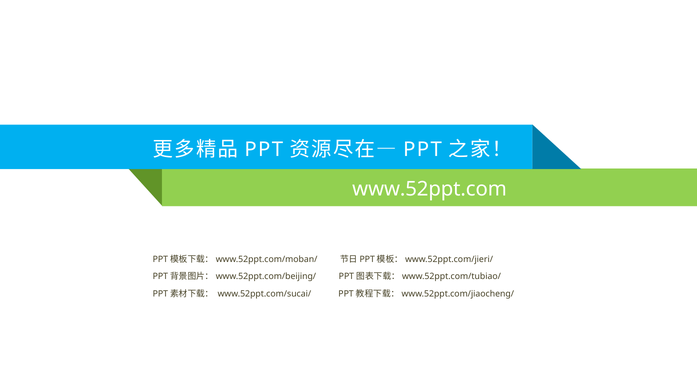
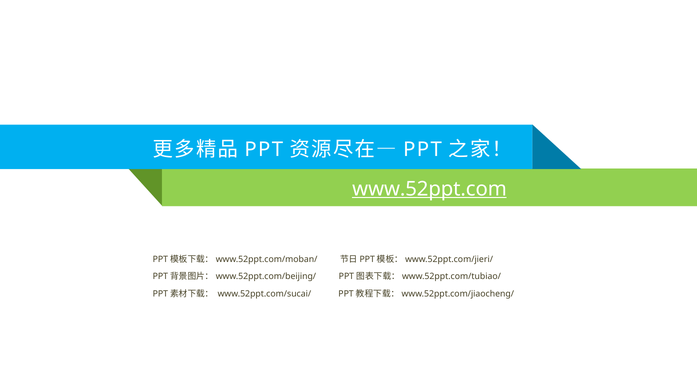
www.52ppt.com underline: none -> present (430, 189)
